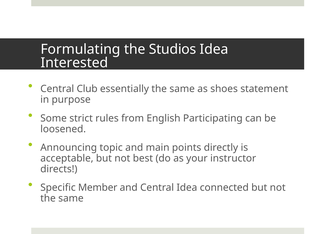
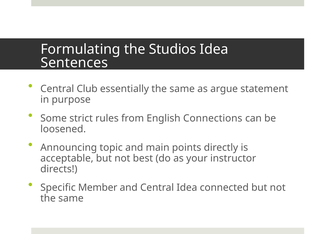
Interested: Interested -> Sentences (74, 63)
shoes: shoes -> argue (224, 89)
Participating: Participating -> Connections (213, 118)
